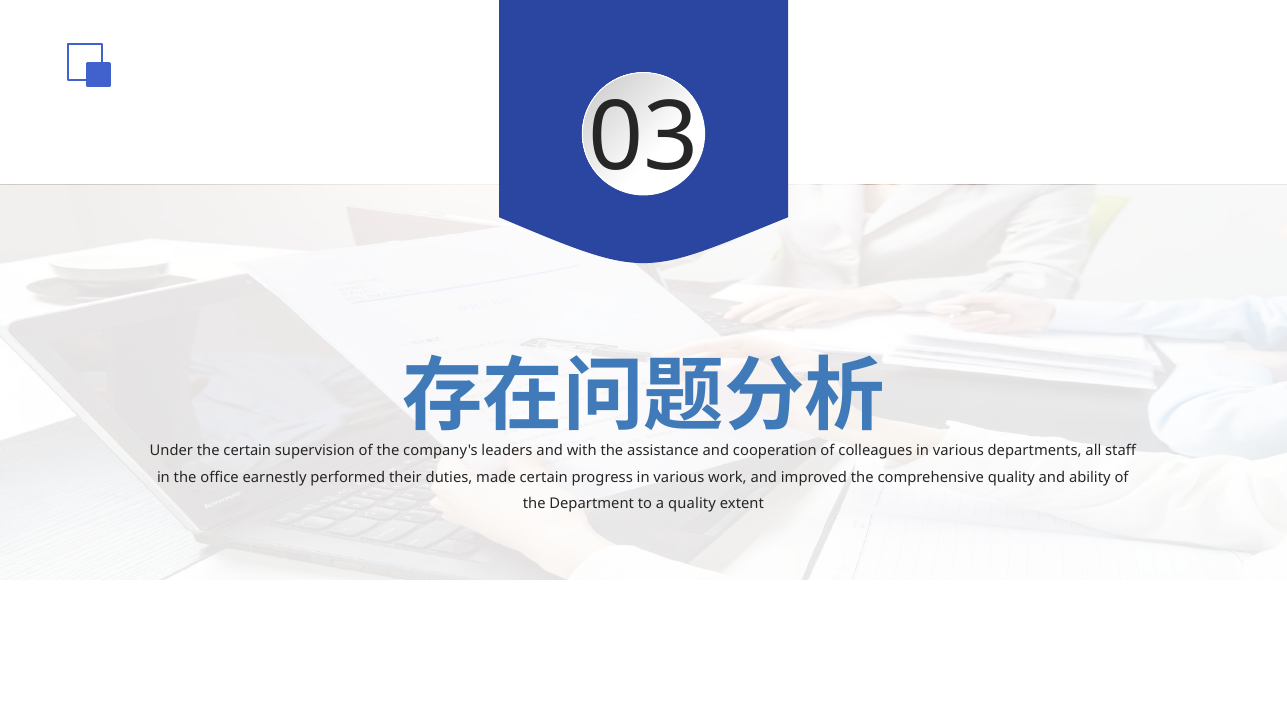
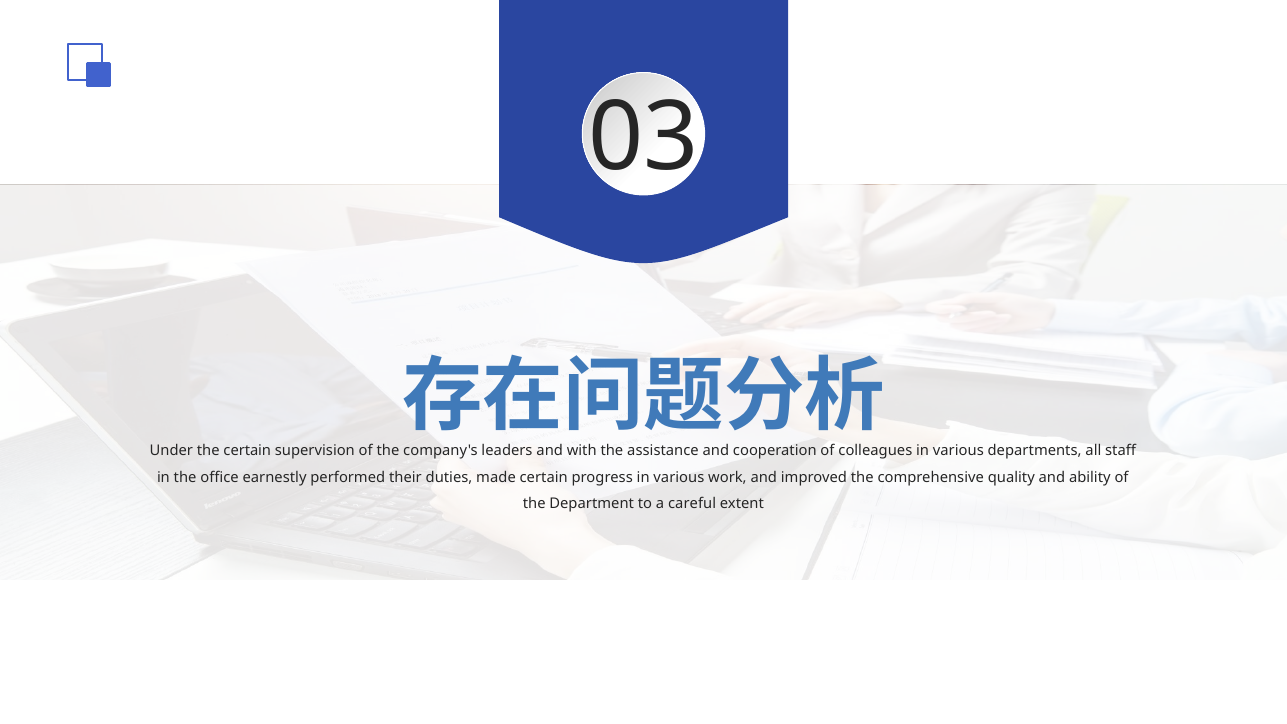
a quality: quality -> careful (692, 504)
